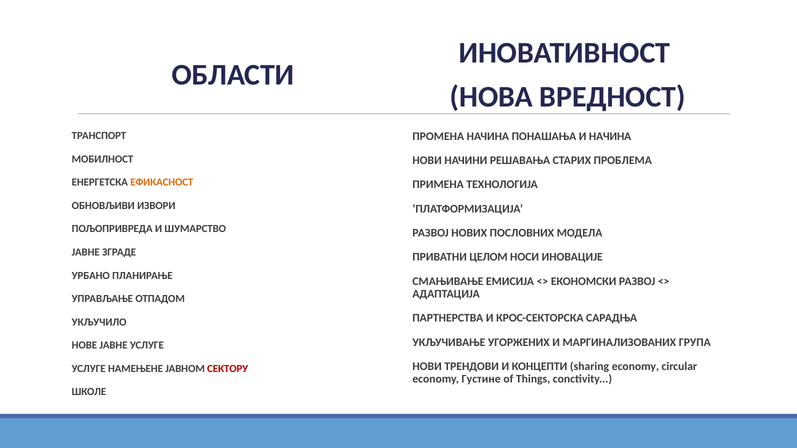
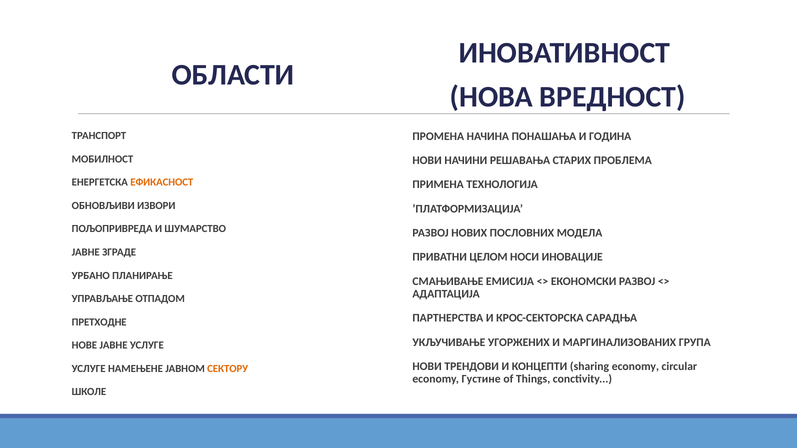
И НАЧИНА: НАЧИНА -> ГОДИНА (610, 136)
УКЉУЧИЛО: УКЉУЧИЛО -> ПРЕТХОДНЕ (99, 322)
СЕКТОРУ colour: red -> orange (228, 369)
